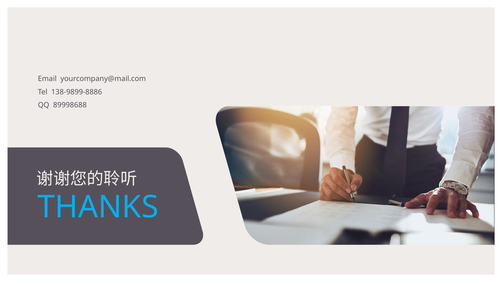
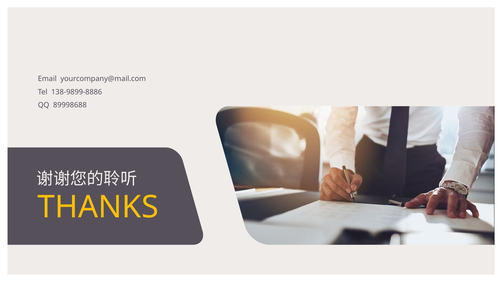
THANKS colour: light blue -> yellow (98, 207)
